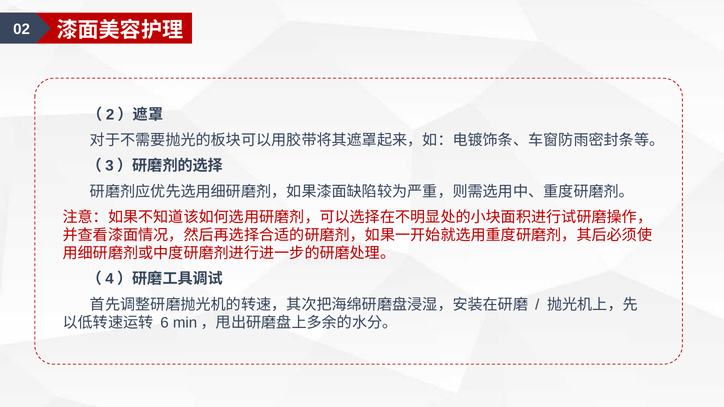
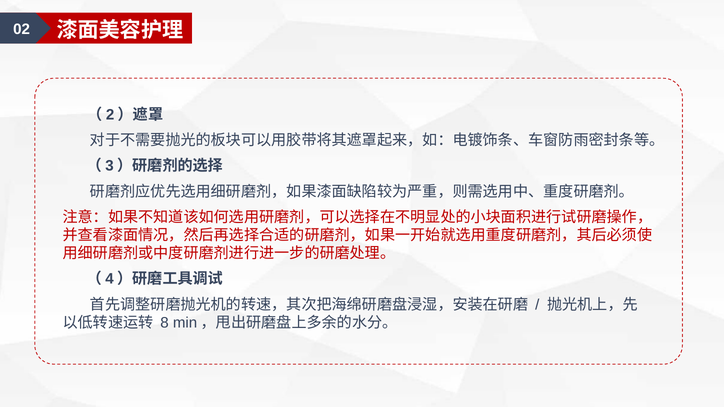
6: 6 -> 8 (165, 323)
